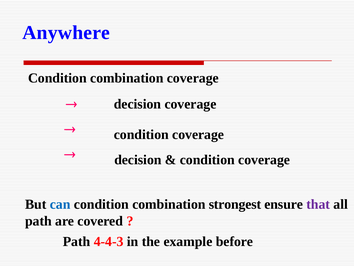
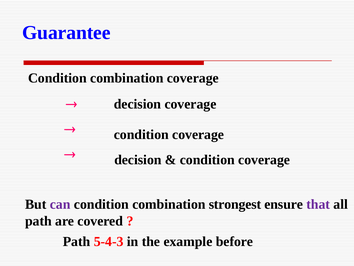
Anywhere: Anywhere -> Guarantee (66, 33)
can colour: blue -> purple (60, 204)
4-4-3: 4-4-3 -> 5-4-3 (109, 241)
